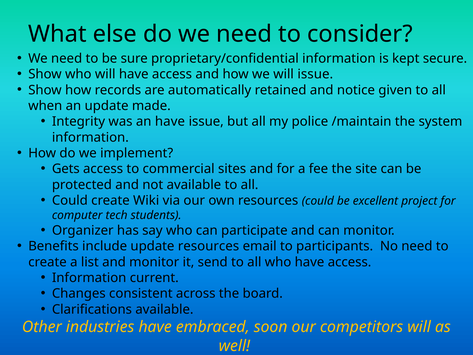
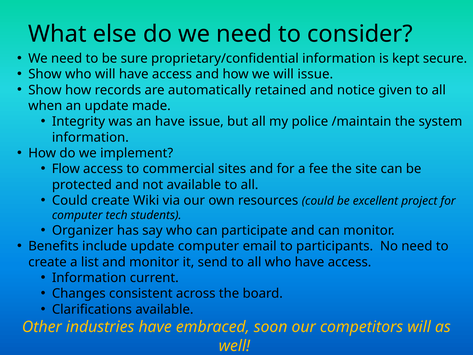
Gets: Gets -> Flow (66, 169)
update resources: resources -> computer (208, 246)
